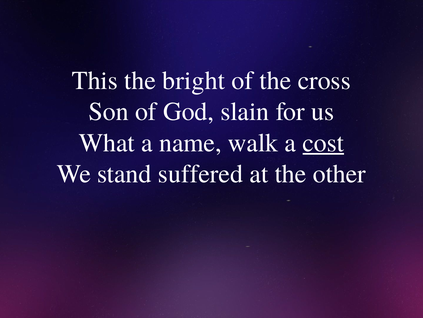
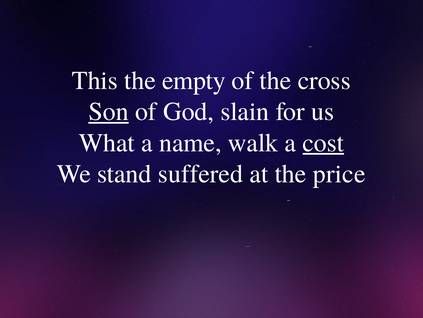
bright: bright -> empty (194, 80)
Son underline: none -> present (108, 111)
other: other -> price (339, 173)
